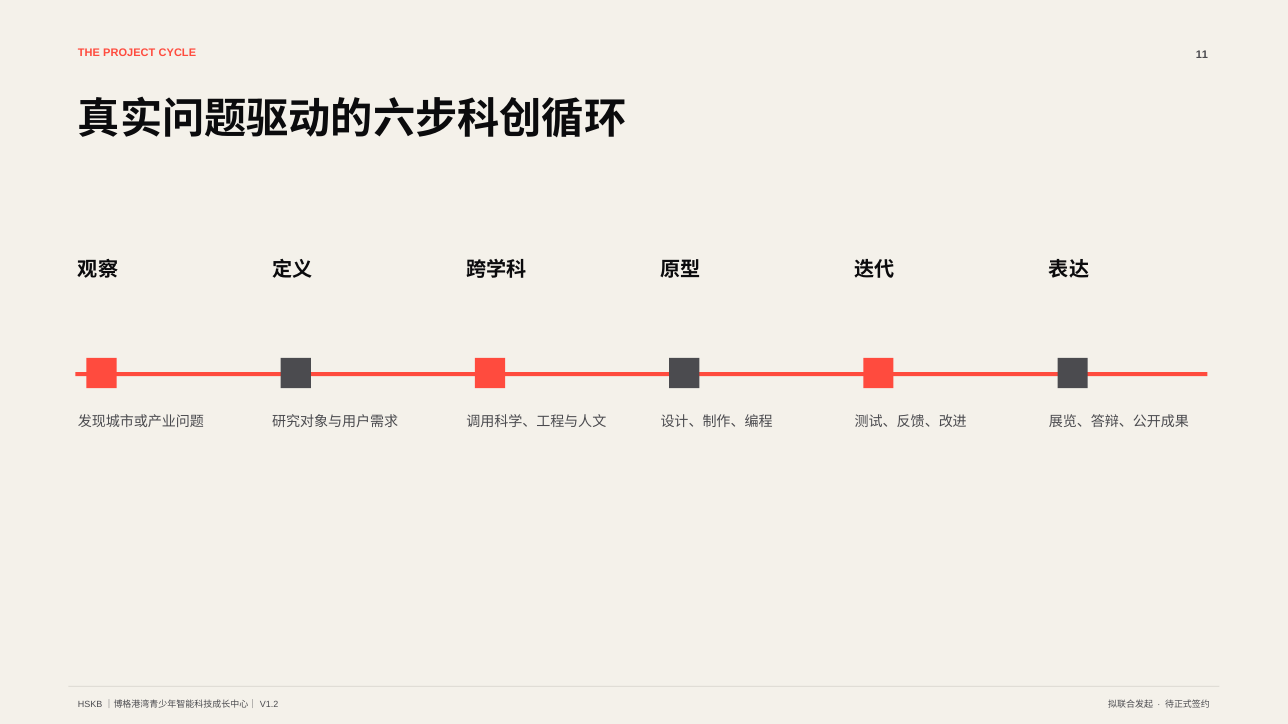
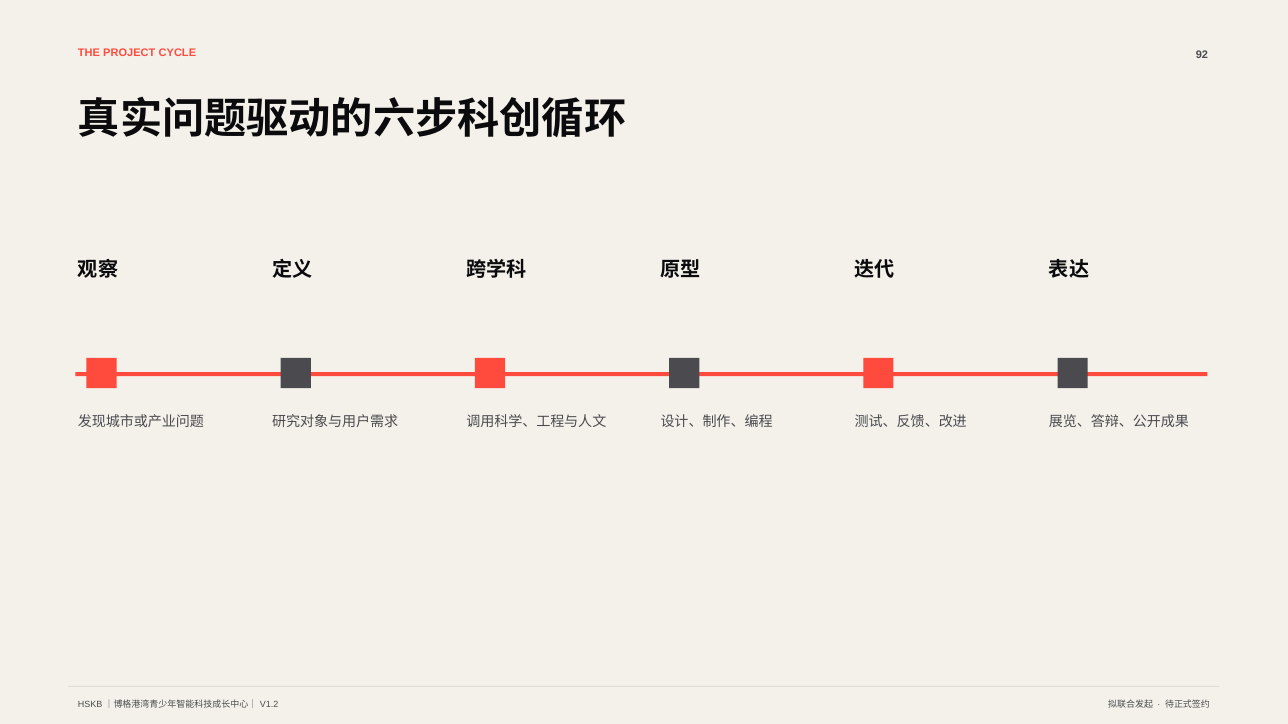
11: 11 -> 92 (1202, 54)
